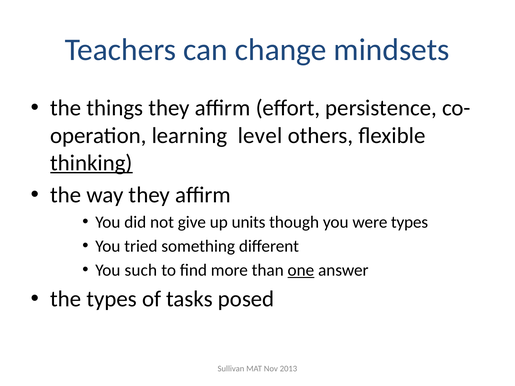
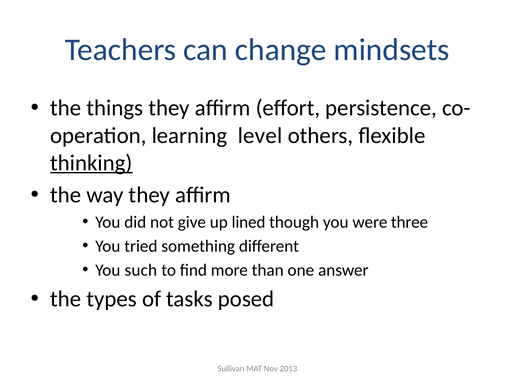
units: units -> lined (249, 222)
were types: types -> three (410, 222)
one underline: present -> none (301, 270)
